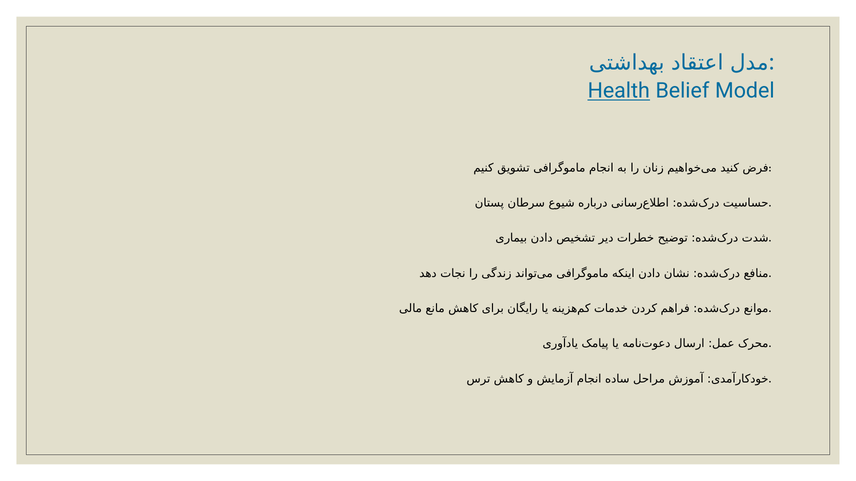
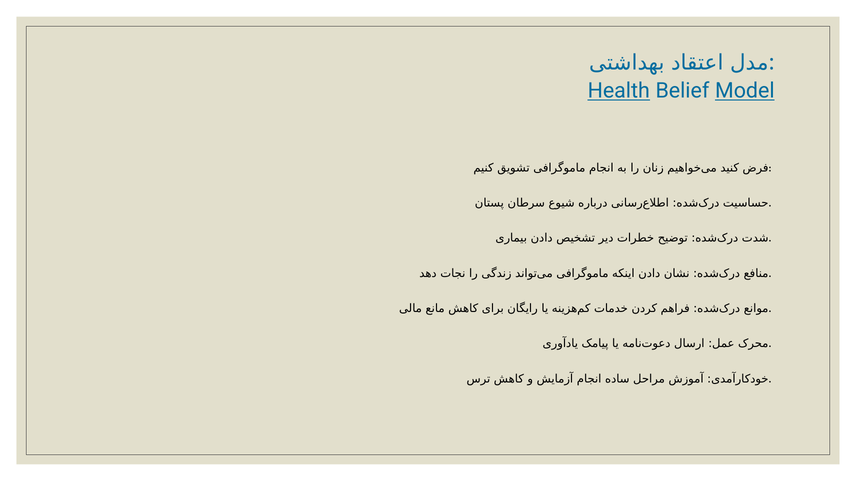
Model underline: none -> present (745, 91)
